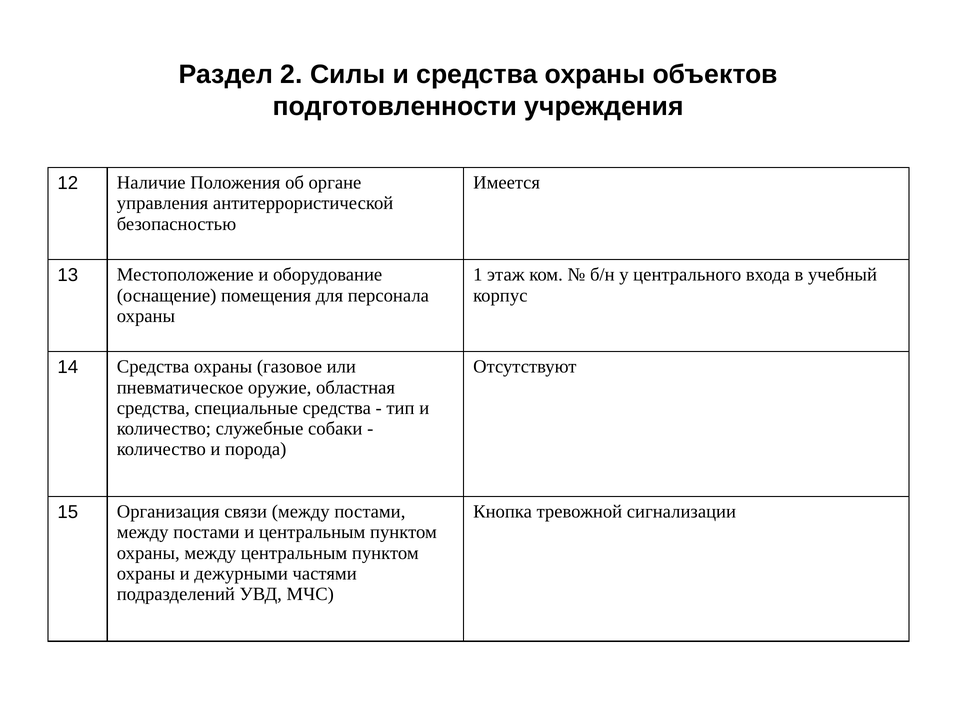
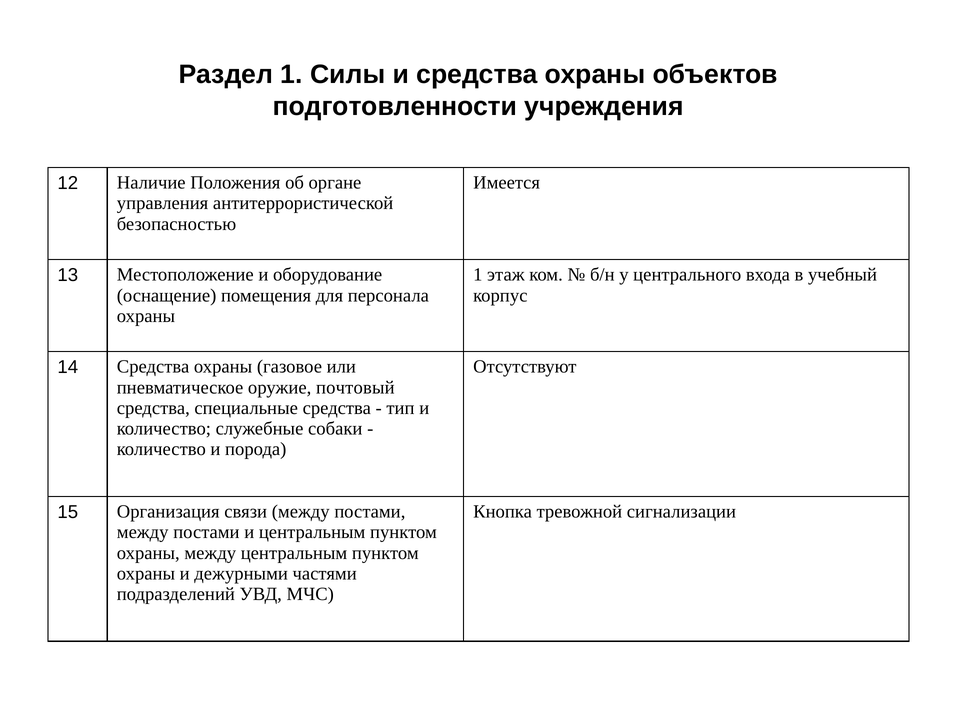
Раздел 2: 2 -> 1 (292, 74)
областная: областная -> почтовый (355, 387)
